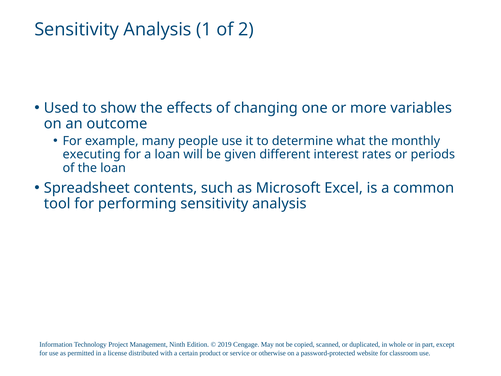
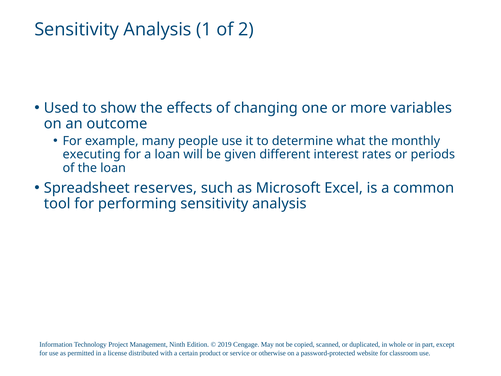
contents: contents -> reserves (165, 188)
